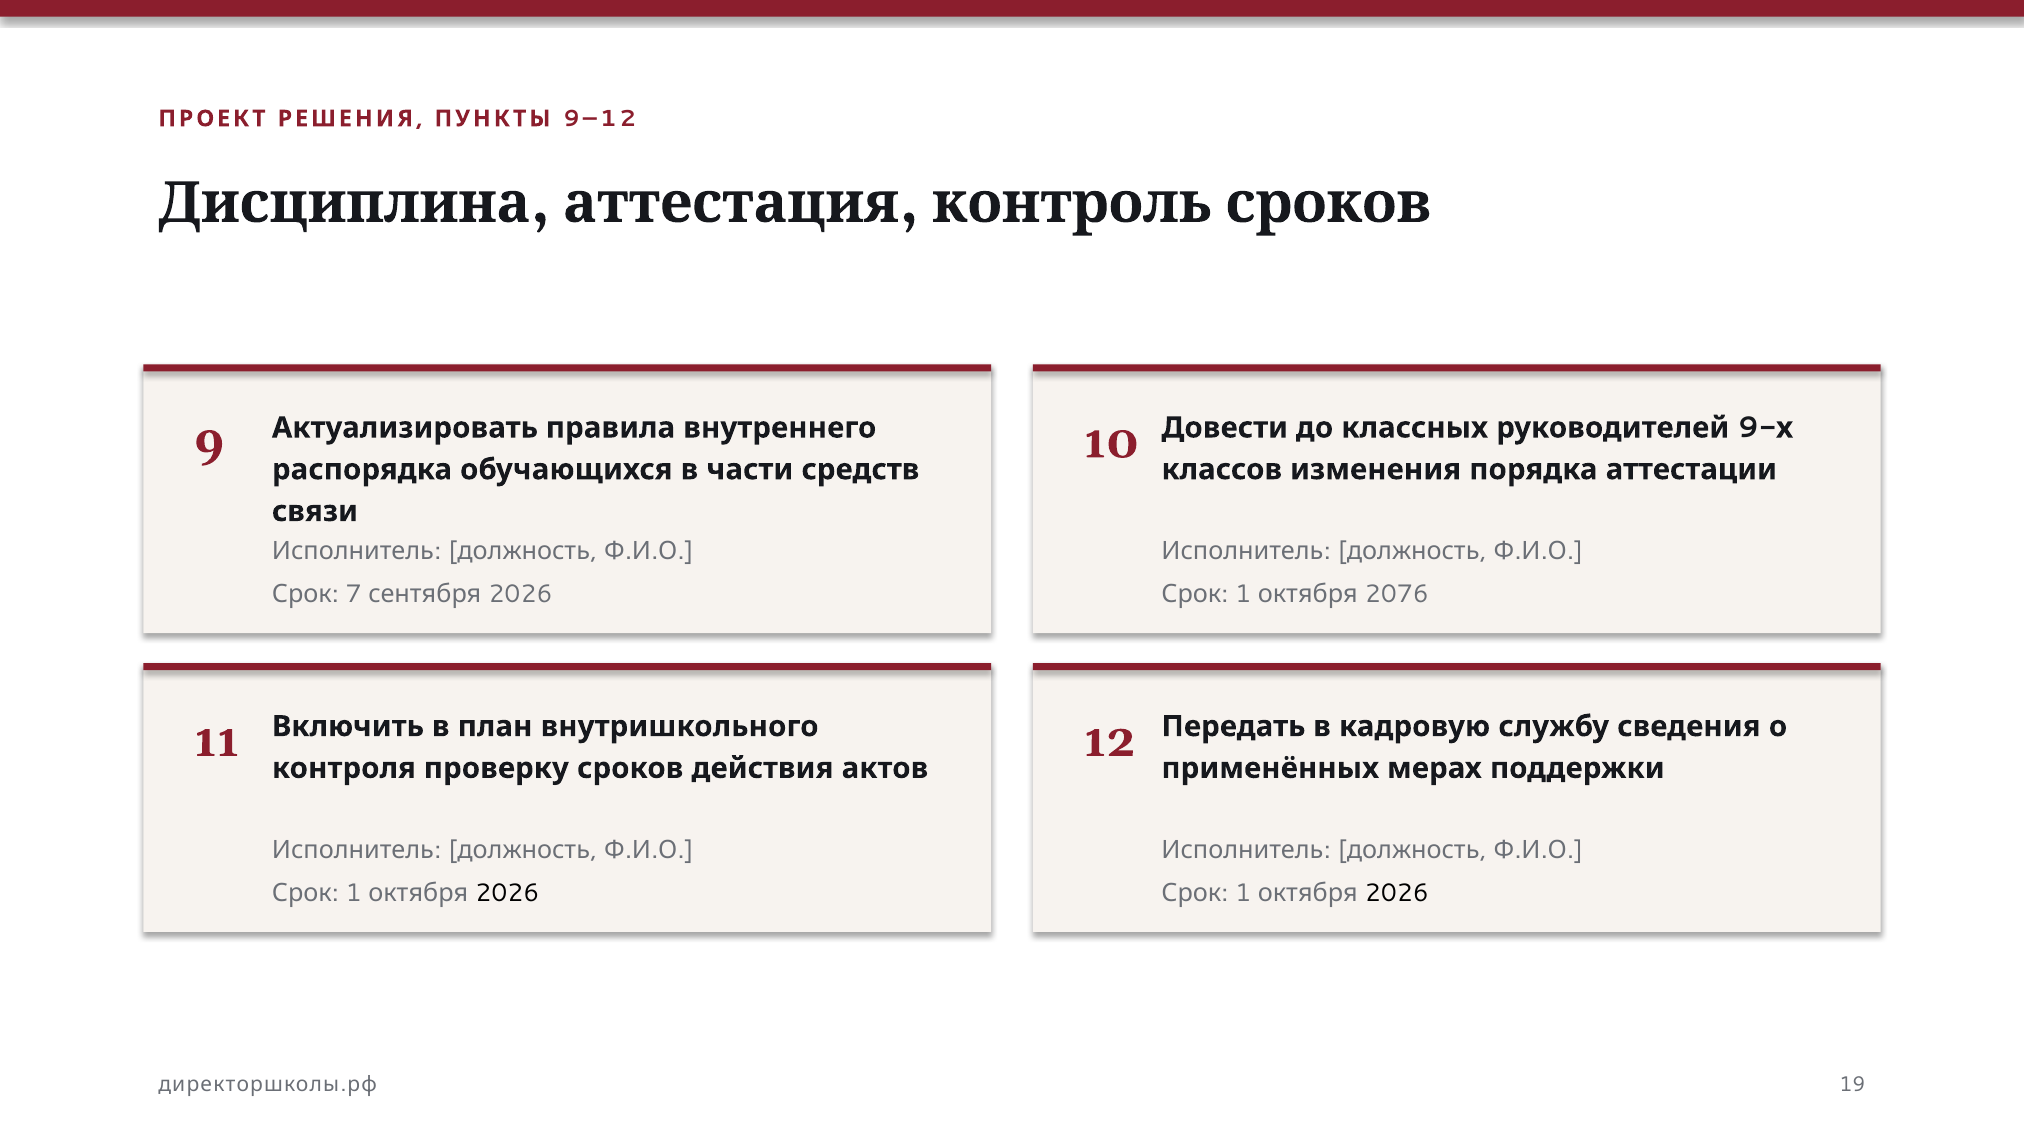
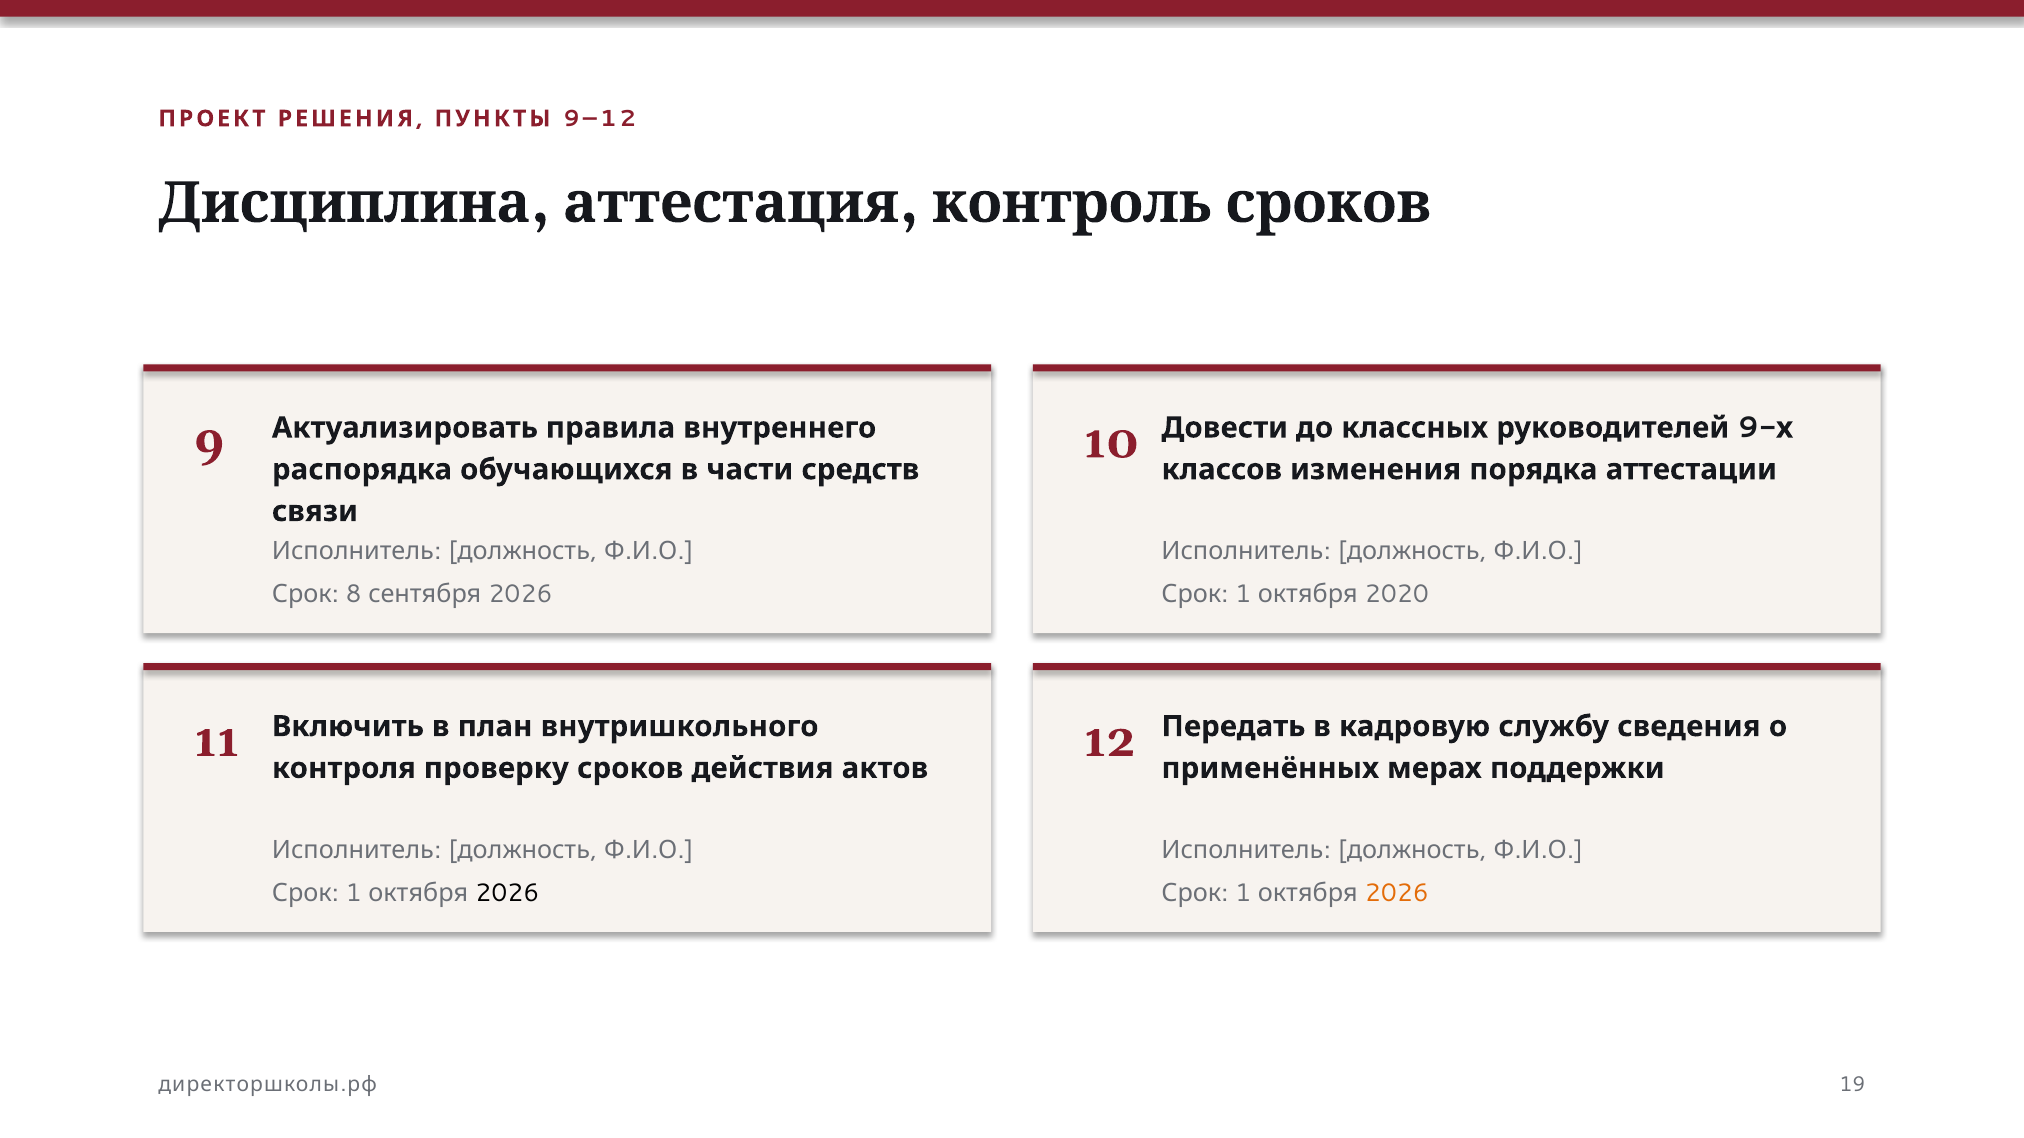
7: 7 -> 8 (354, 594)
2076: 2076 -> 2020 (1397, 594)
2026 colour: black -> orange (1397, 893)
